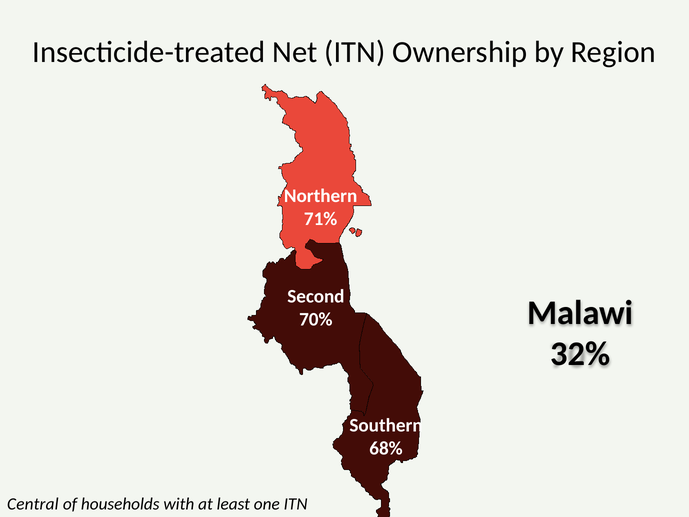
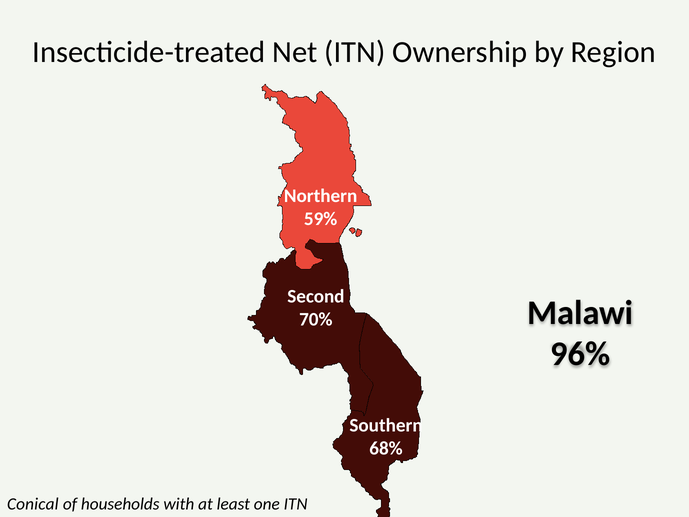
71%: 71% -> 59% (321, 219)
32%: 32% -> 96% (580, 354)
Central: Central -> Conical (33, 504)
